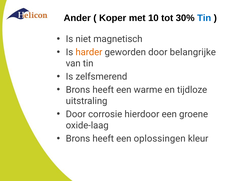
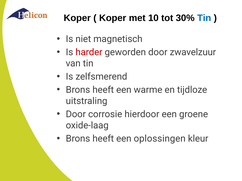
Ander: Ander -> Koper (77, 18)
harder colour: orange -> red (89, 52)
belangrijke: belangrijke -> zwavelzuur (193, 52)
